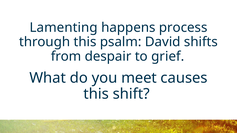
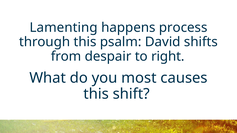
grief: grief -> right (168, 56)
meet: meet -> most (139, 78)
